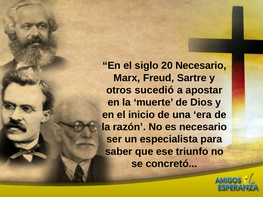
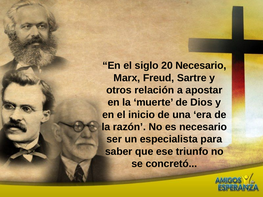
sucedió: sucedió -> relación (154, 90)
